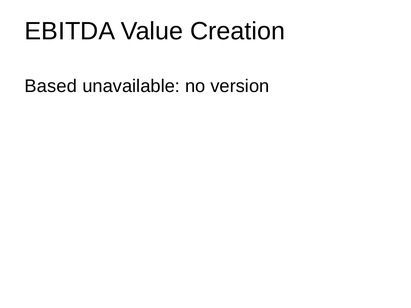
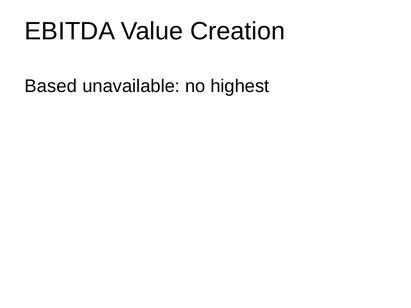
version: version -> highest (240, 86)
